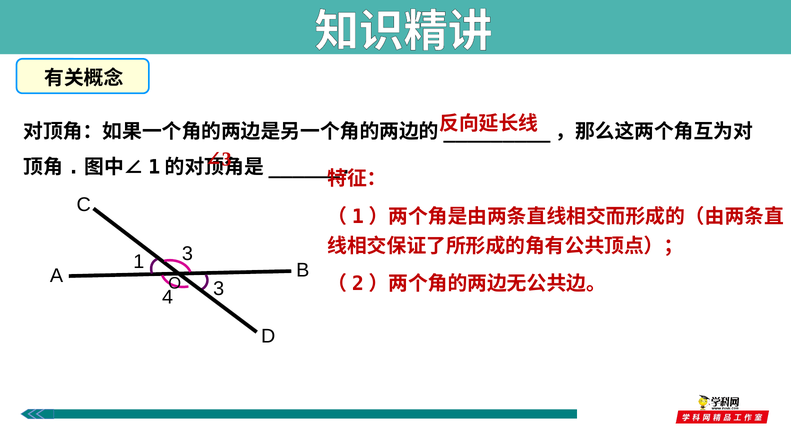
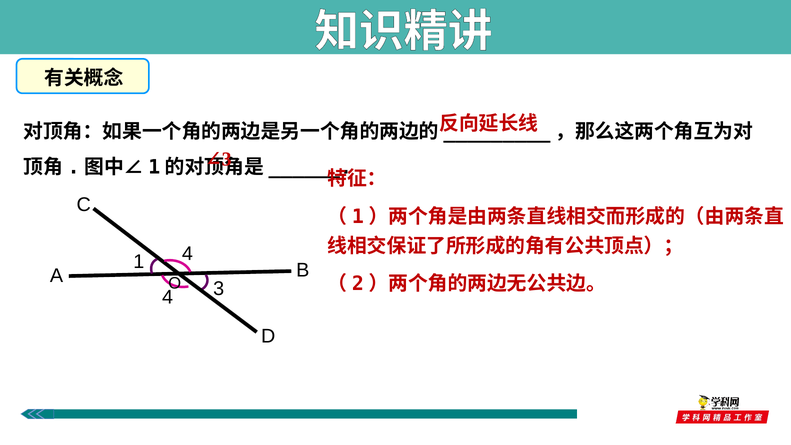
1 3: 3 -> 4 (187, 253)
